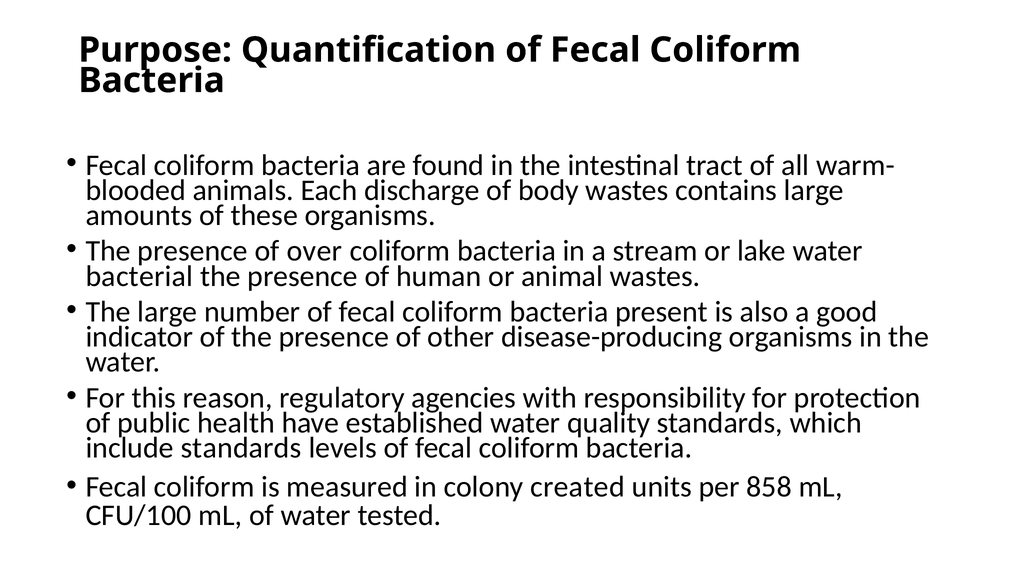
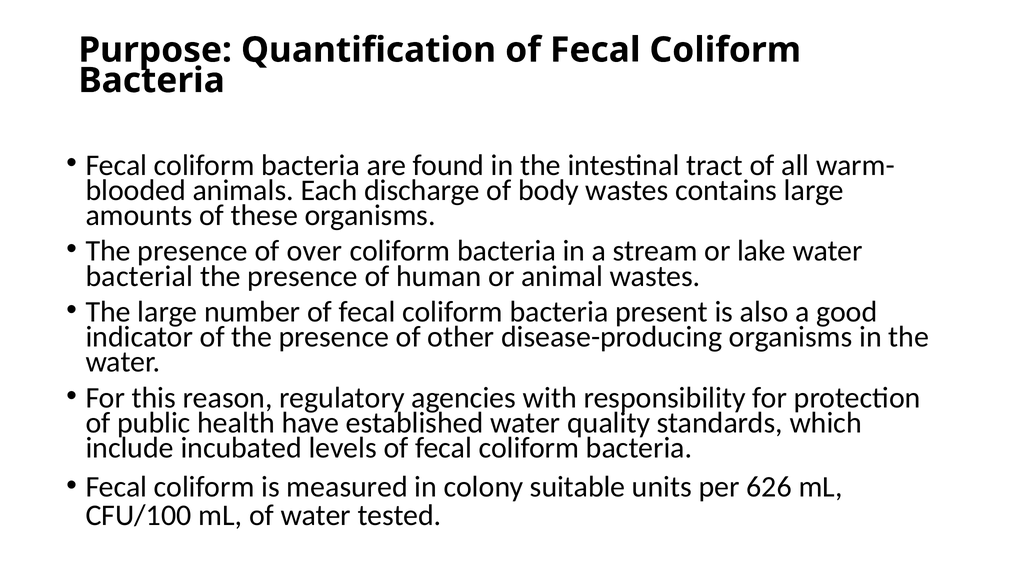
include standards: standards -> incubated (241, 449)
created: created -> suitable (578, 487)
858: 858 -> 626 (769, 487)
